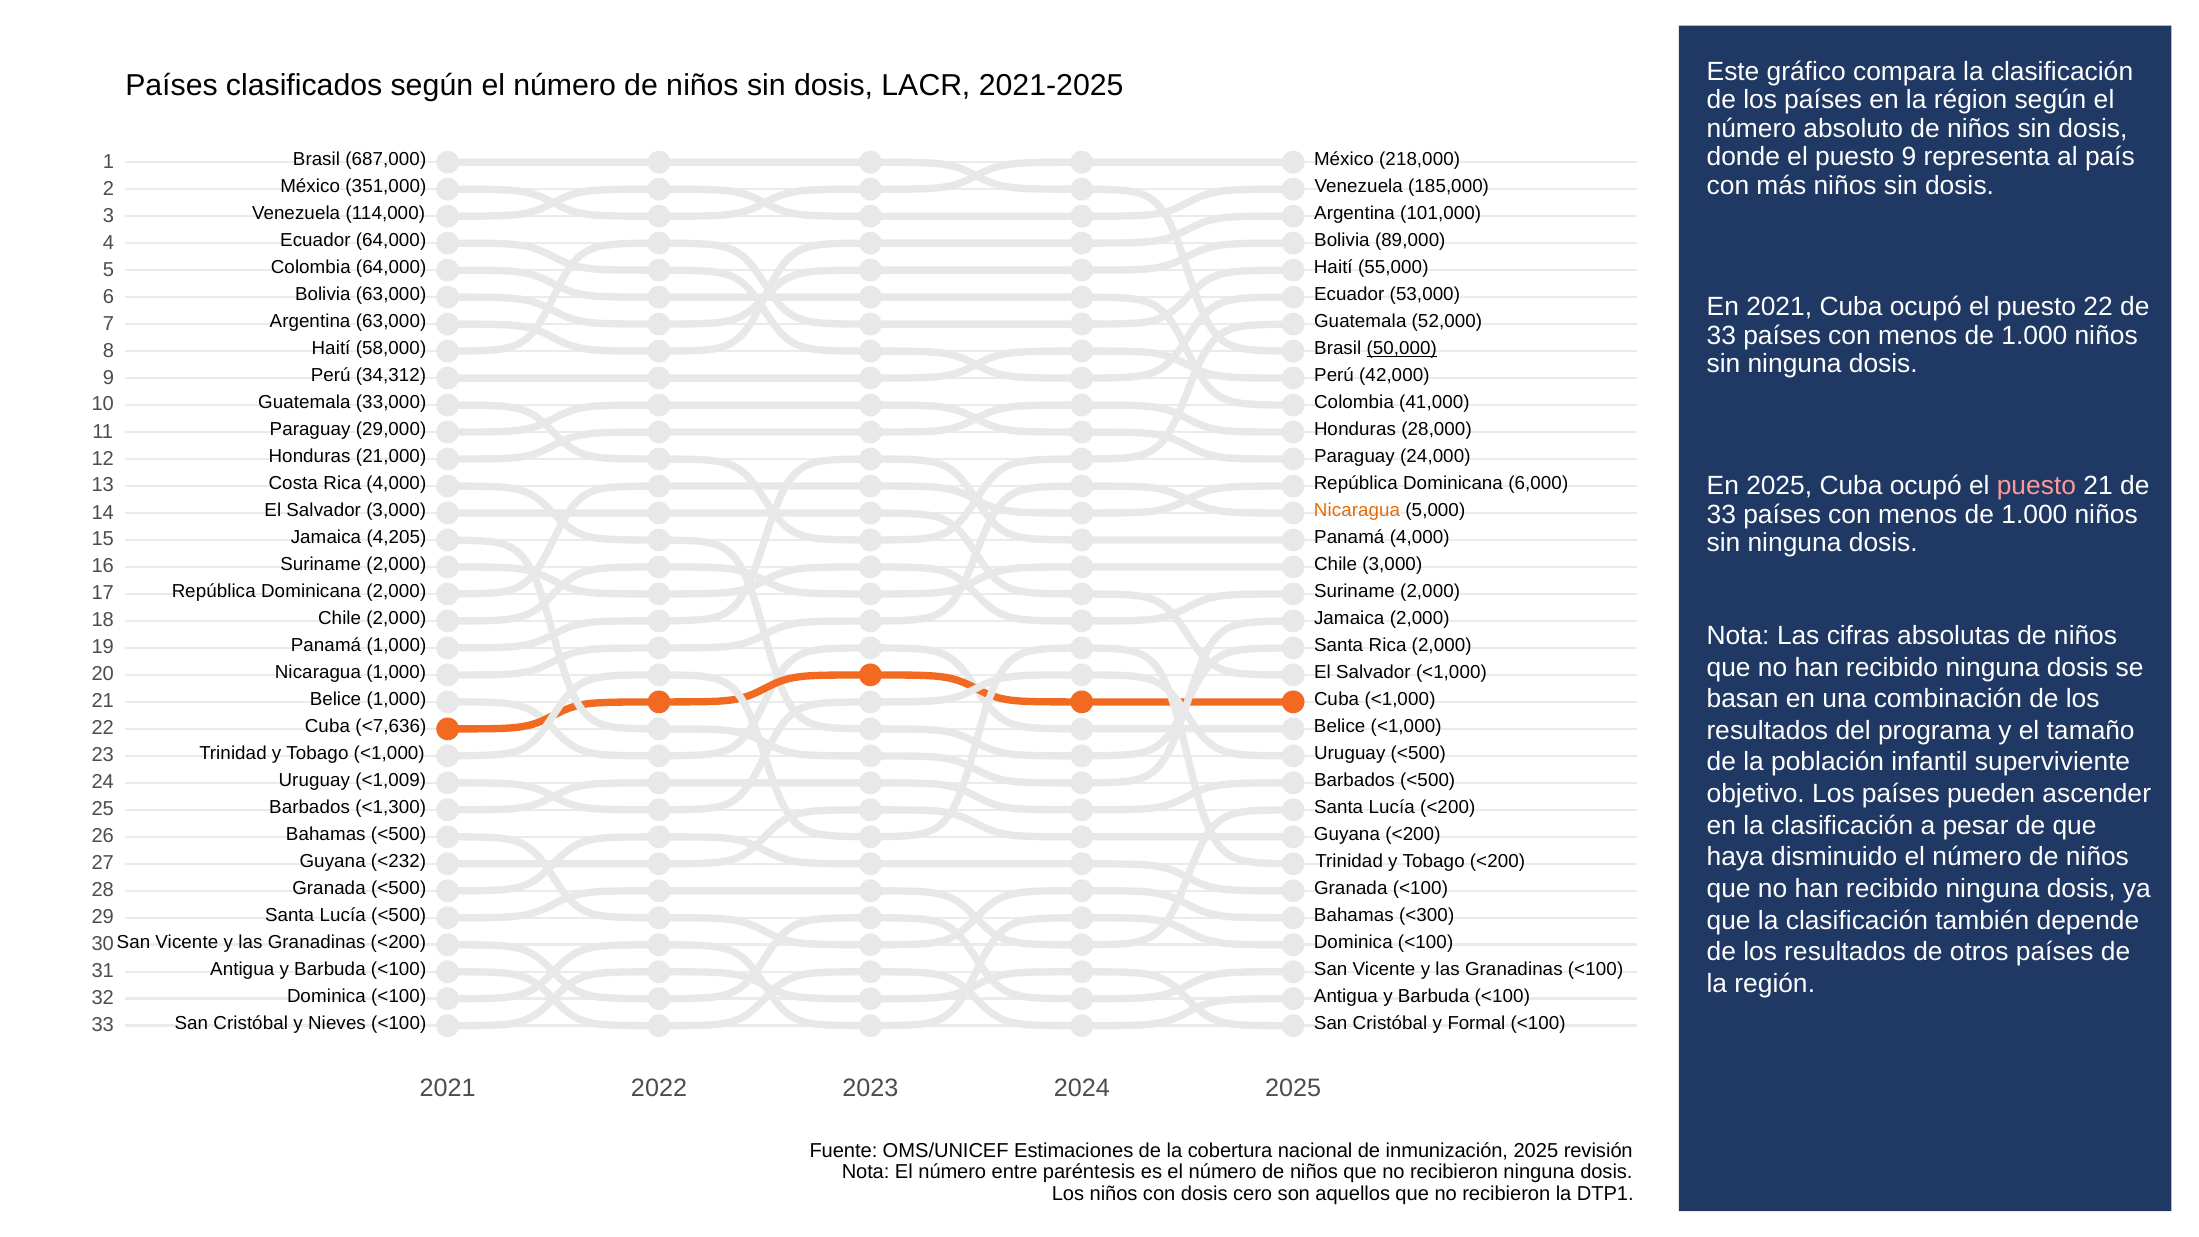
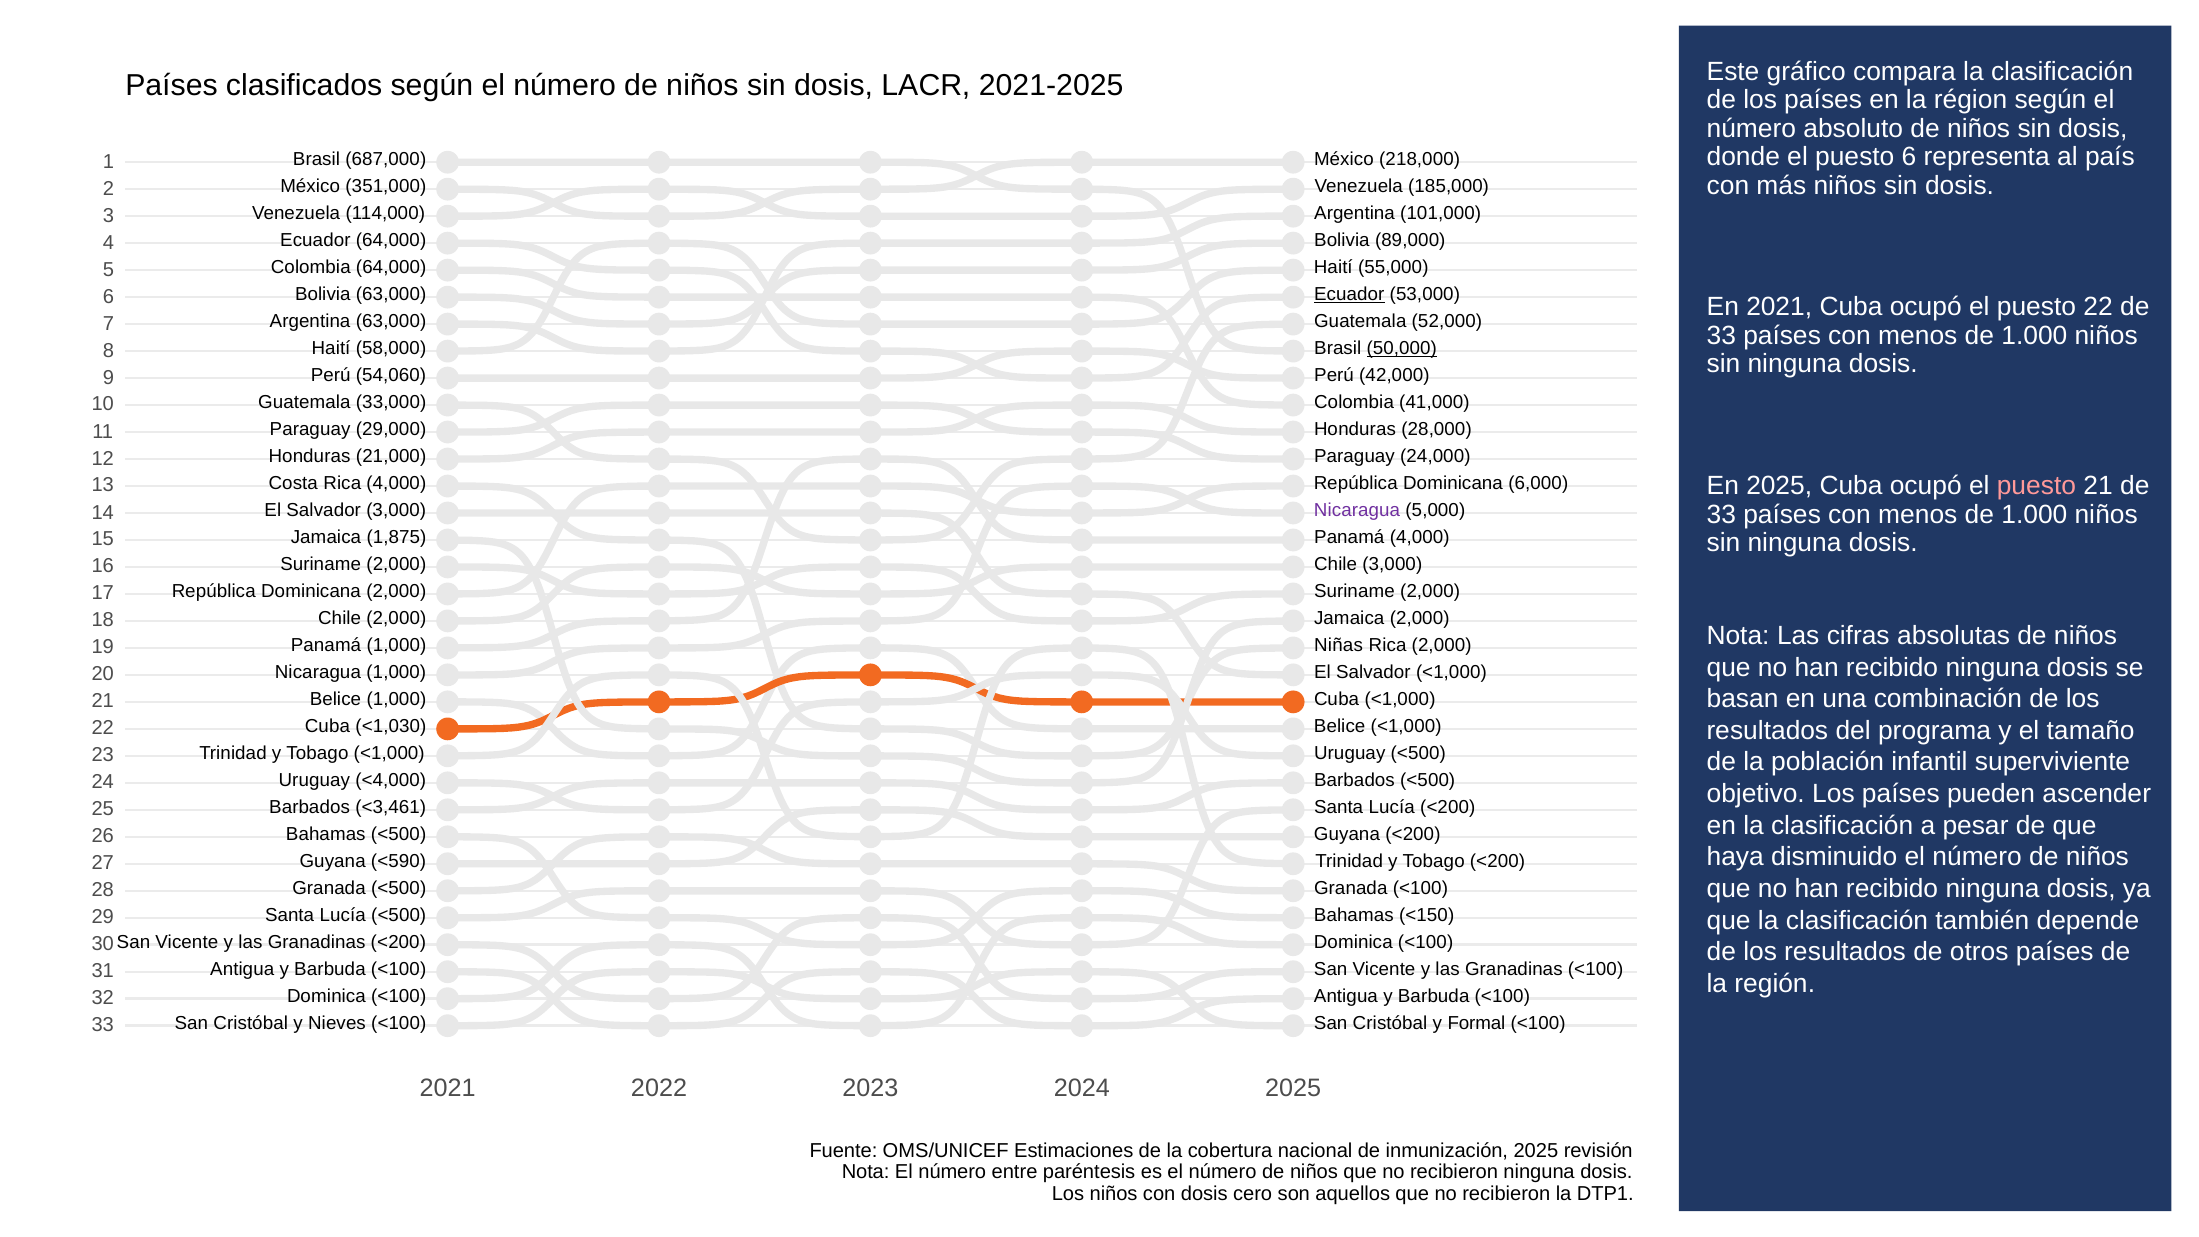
puesto 9: 9 -> 6 (1909, 157)
Ecuador underline: none -> present (1349, 295)
34,312: 34,312 -> 54,060 (391, 375)
Nicaragua colour: orange -> purple (1357, 510)
4,205: 4,205 -> 1,875 (396, 537)
Santa: Santa -> Niñas (1339, 645)
<7,636: <7,636 -> <1,030 (391, 726)
<1,009: <1,009 -> <4,000 (391, 780)
<1,300: <1,300 -> <3,461 (391, 807)
<232: <232 -> <590 (399, 861)
<300: <300 -> <150 (1427, 915)
